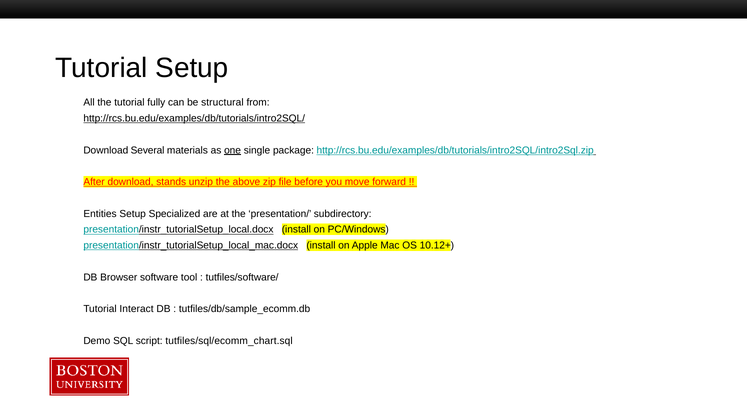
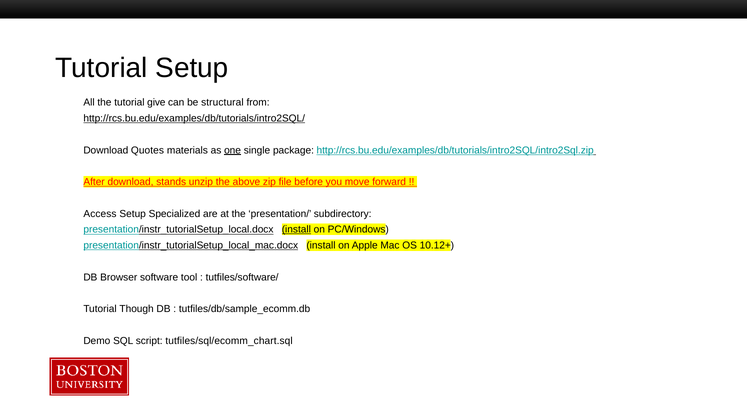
fully: fully -> give (156, 103)
Several: Several -> Quotes (147, 150)
Entities: Entities -> Access (100, 214)
install underline: none -> present (296, 230)
Interact: Interact -> Though (137, 309)
